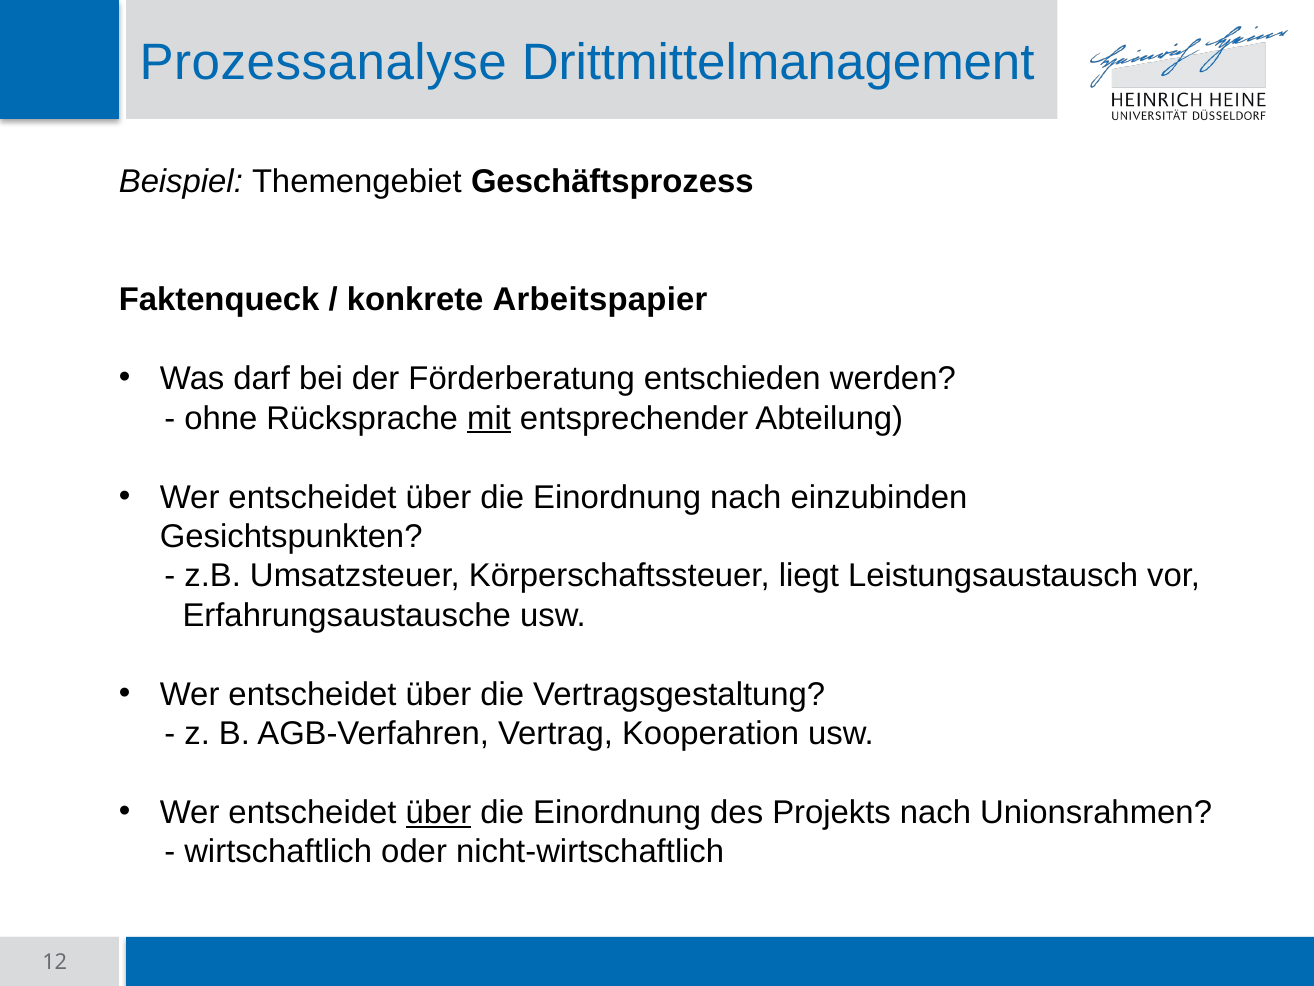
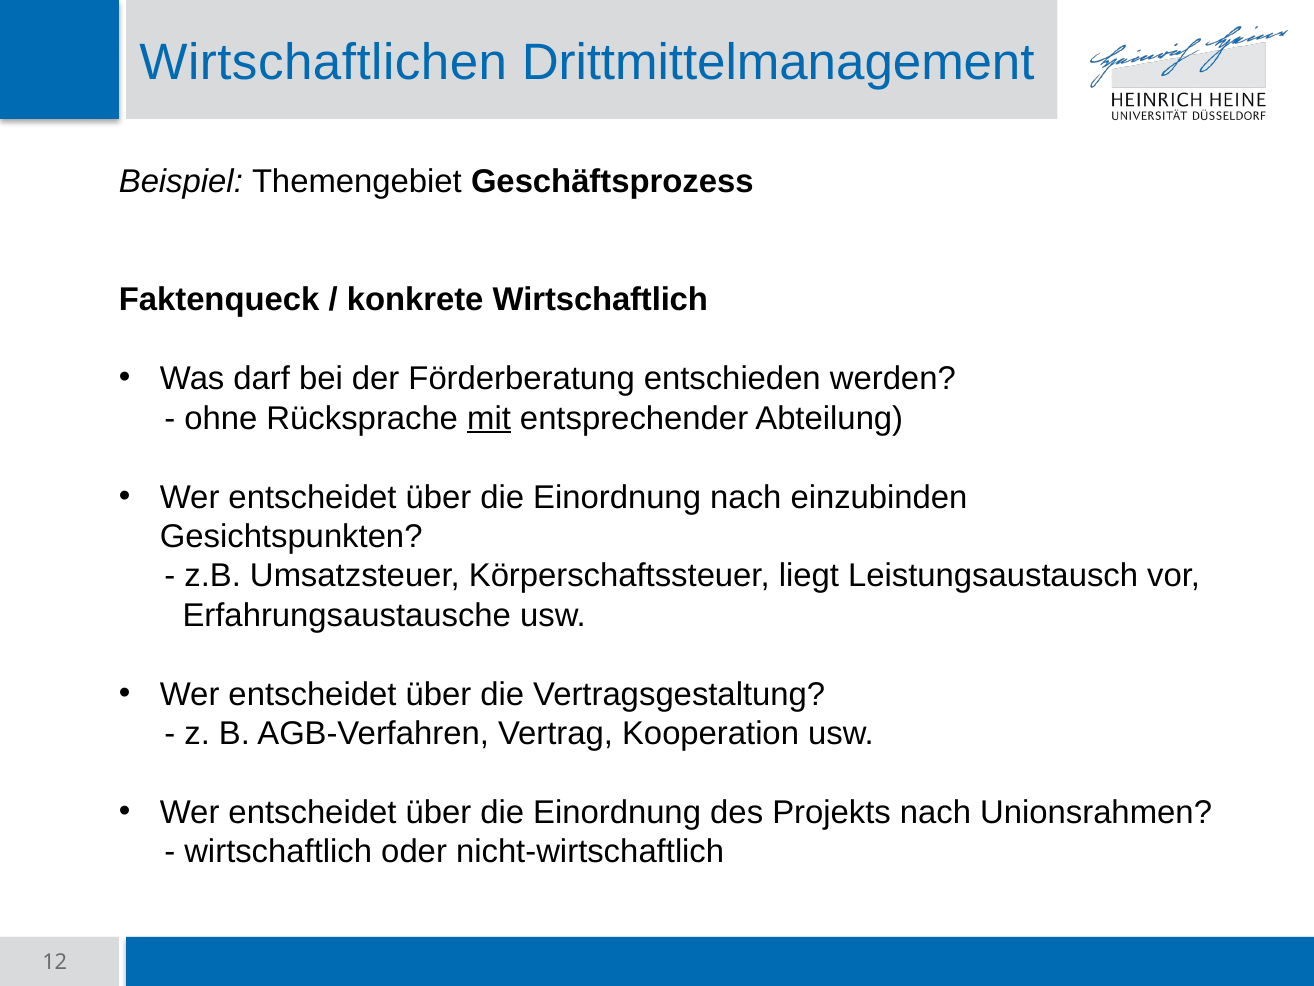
Prozessanalyse: Prozessanalyse -> Wirtschaftlichen (323, 63)
konkrete Arbeitspapier: Arbeitspapier -> Wirtschaftlich (600, 300)
über underline: present -> none (438, 812)
